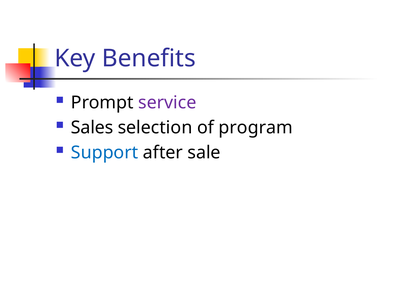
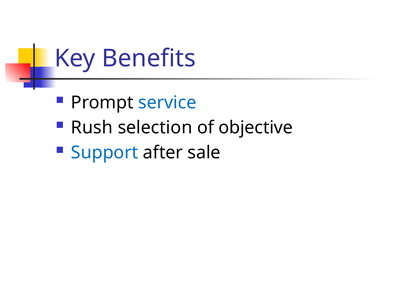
service colour: purple -> blue (167, 102)
Sales: Sales -> Rush (92, 127)
program: program -> objective (256, 127)
